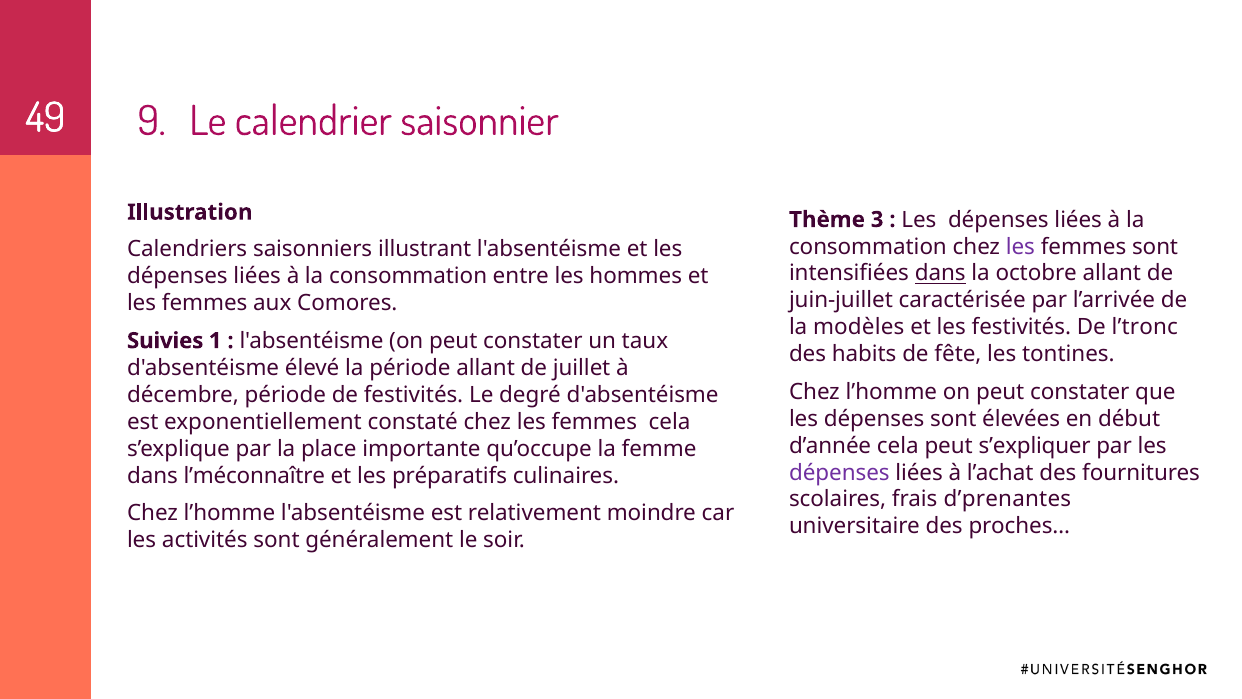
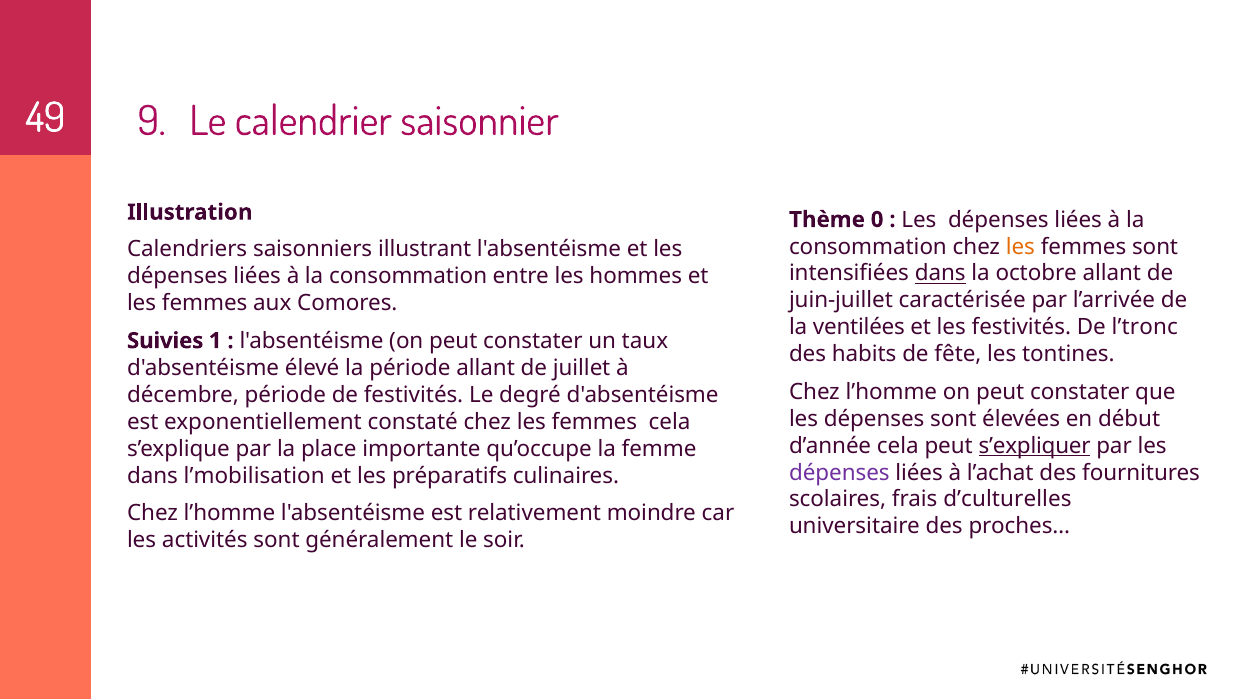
3: 3 -> 0 (877, 220)
les colour: purple -> orange (1020, 246)
modèles: modèles -> ventilées (859, 327)
s’expliquer underline: none -> present (1035, 445)
l’méconnaître: l’méconnaître -> l’mobilisation (254, 475)
d’prenantes: d’prenantes -> d’culturelles (1007, 499)
